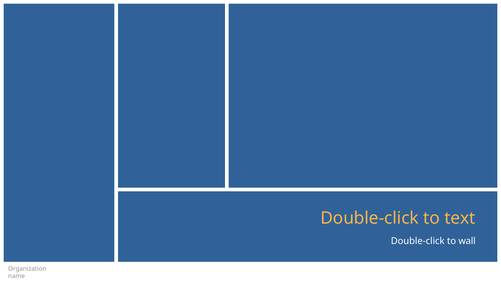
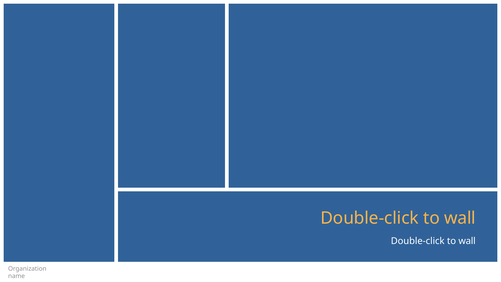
text: text -> wall (460, 218)
